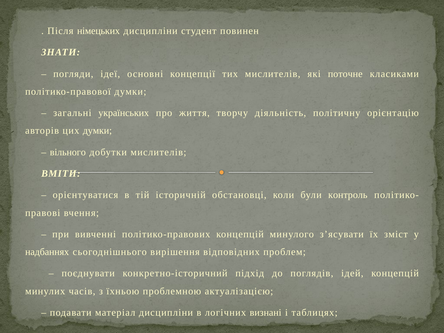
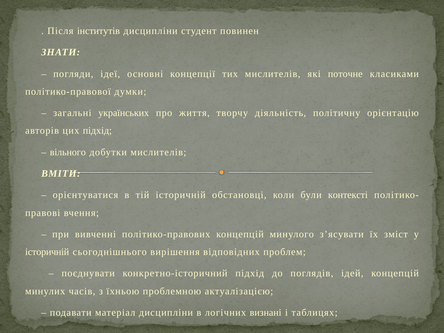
німецьких: німецьких -> інститутів (98, 31)
цих думки: думки -> підхід (97, 131)
контроль: контроль -> контексті (348, 195)
надбаннях: надбаннях -> історичній (47, 252)
